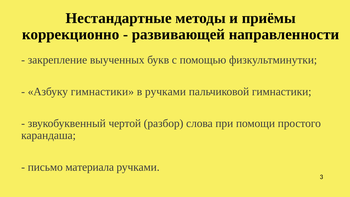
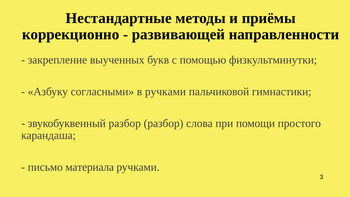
Азбуку гимнастики: гимнастики -> согласными (102, 91)
звукобуквенный чертой: чертой -> разбор (125, 123)
